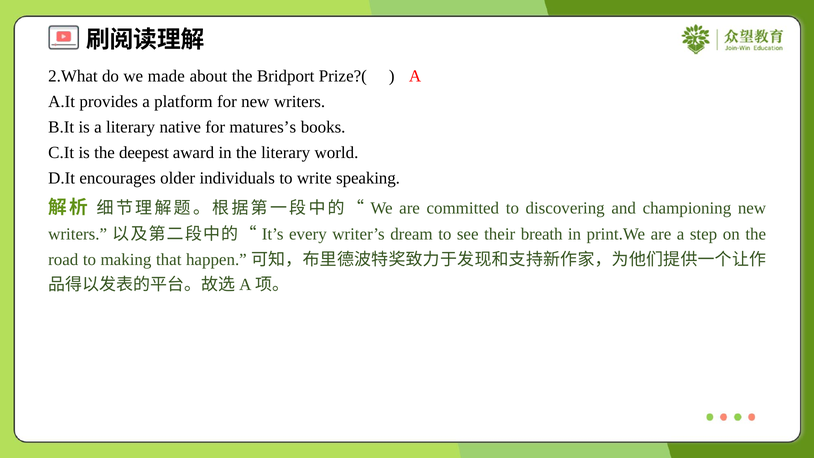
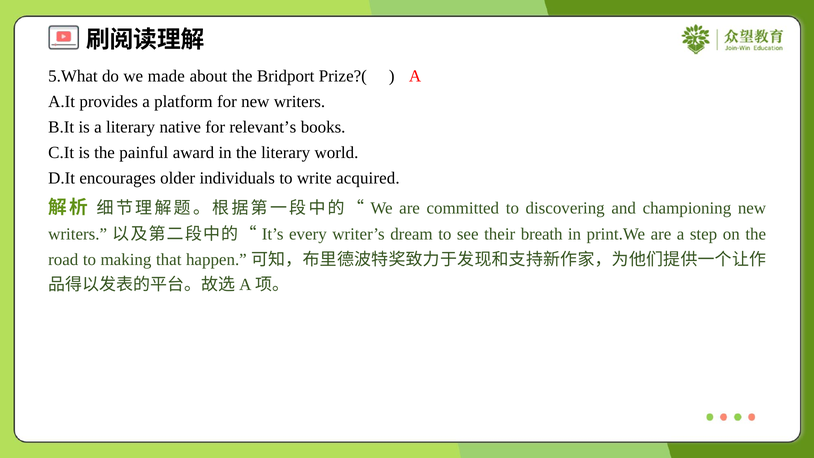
2.What: 2.What -> 5.What (73, 76)
matures’s: matures’s -> relevant’s (263, 127)
deepest: deepest -> painful (144, 153)
speaking: speaking -> acquired (368, 178)
